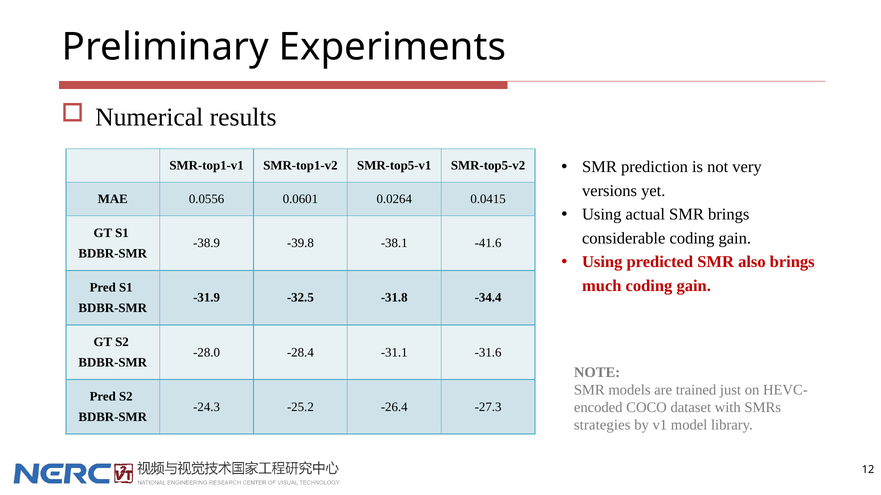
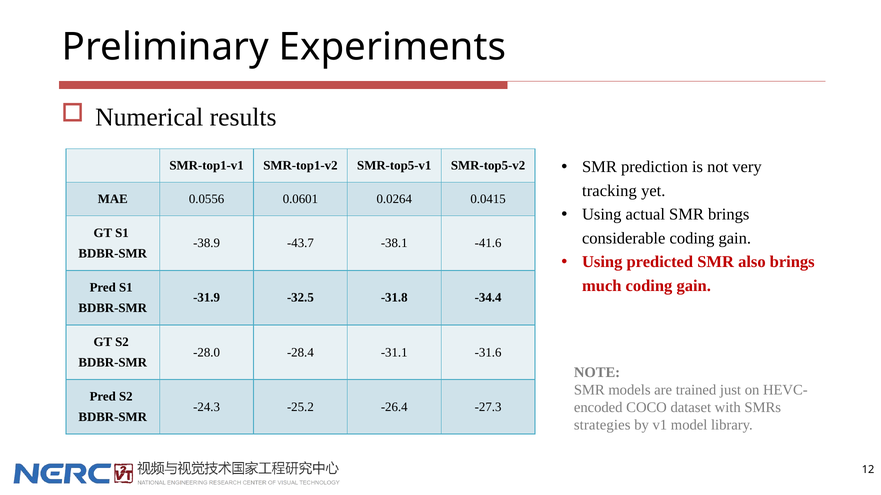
versions: versions -> tracking (609, 191)
-39.8: -39.8 -> -43.7 (300, 243)
